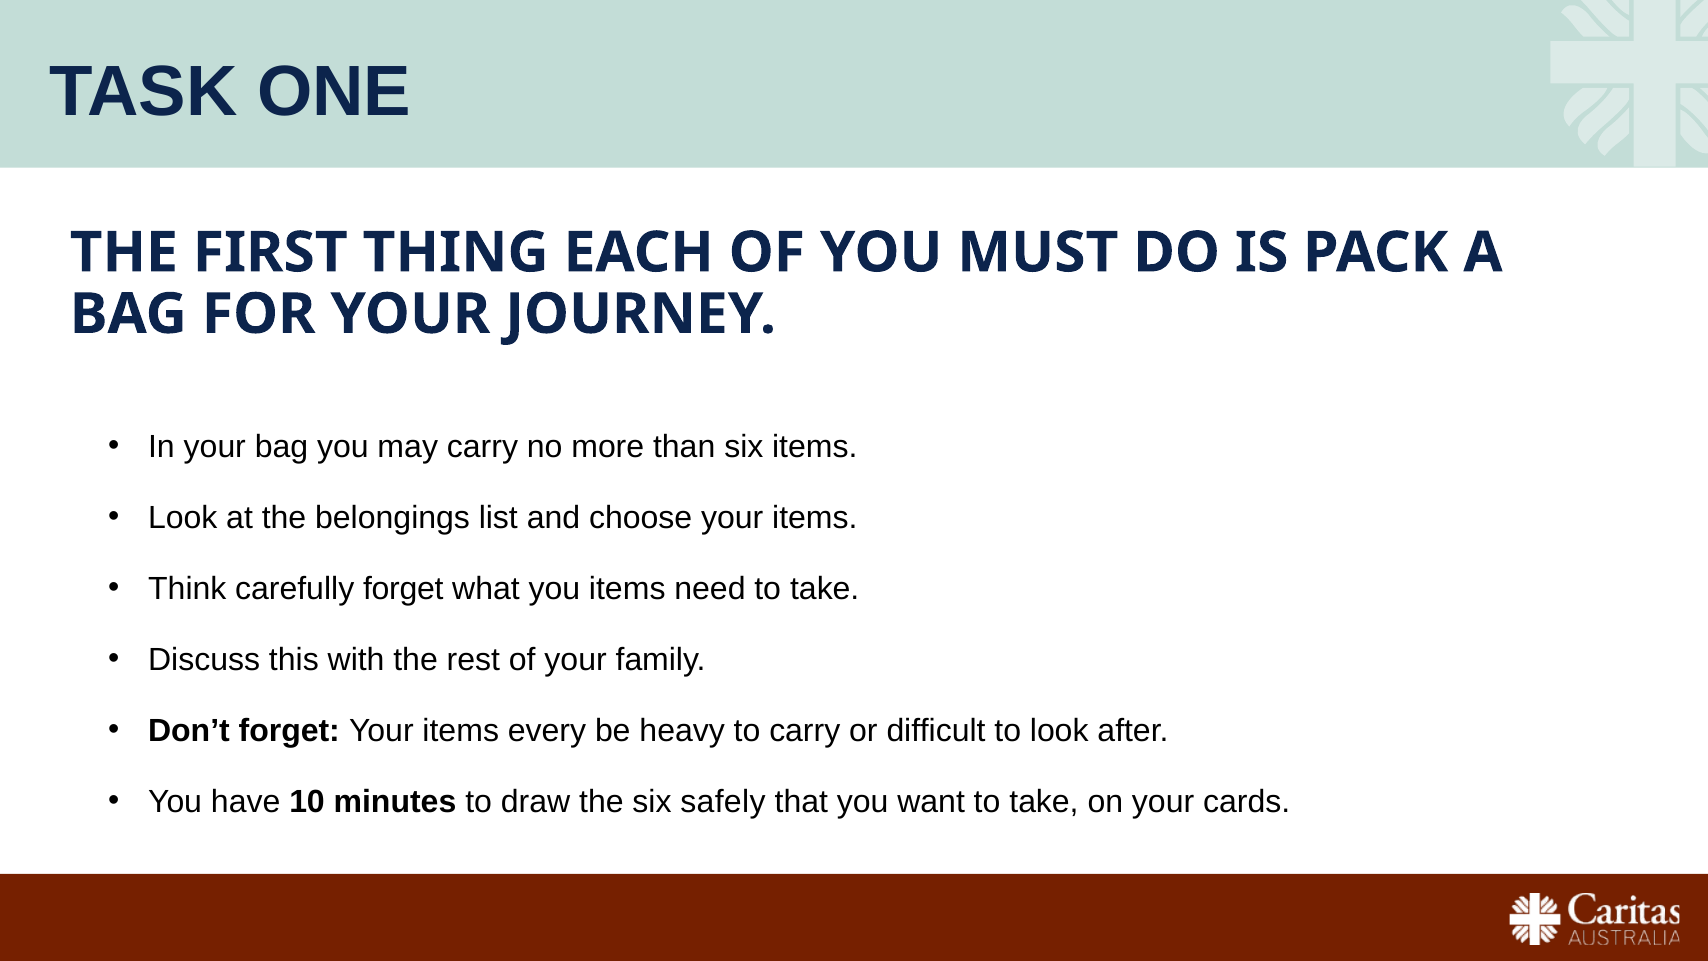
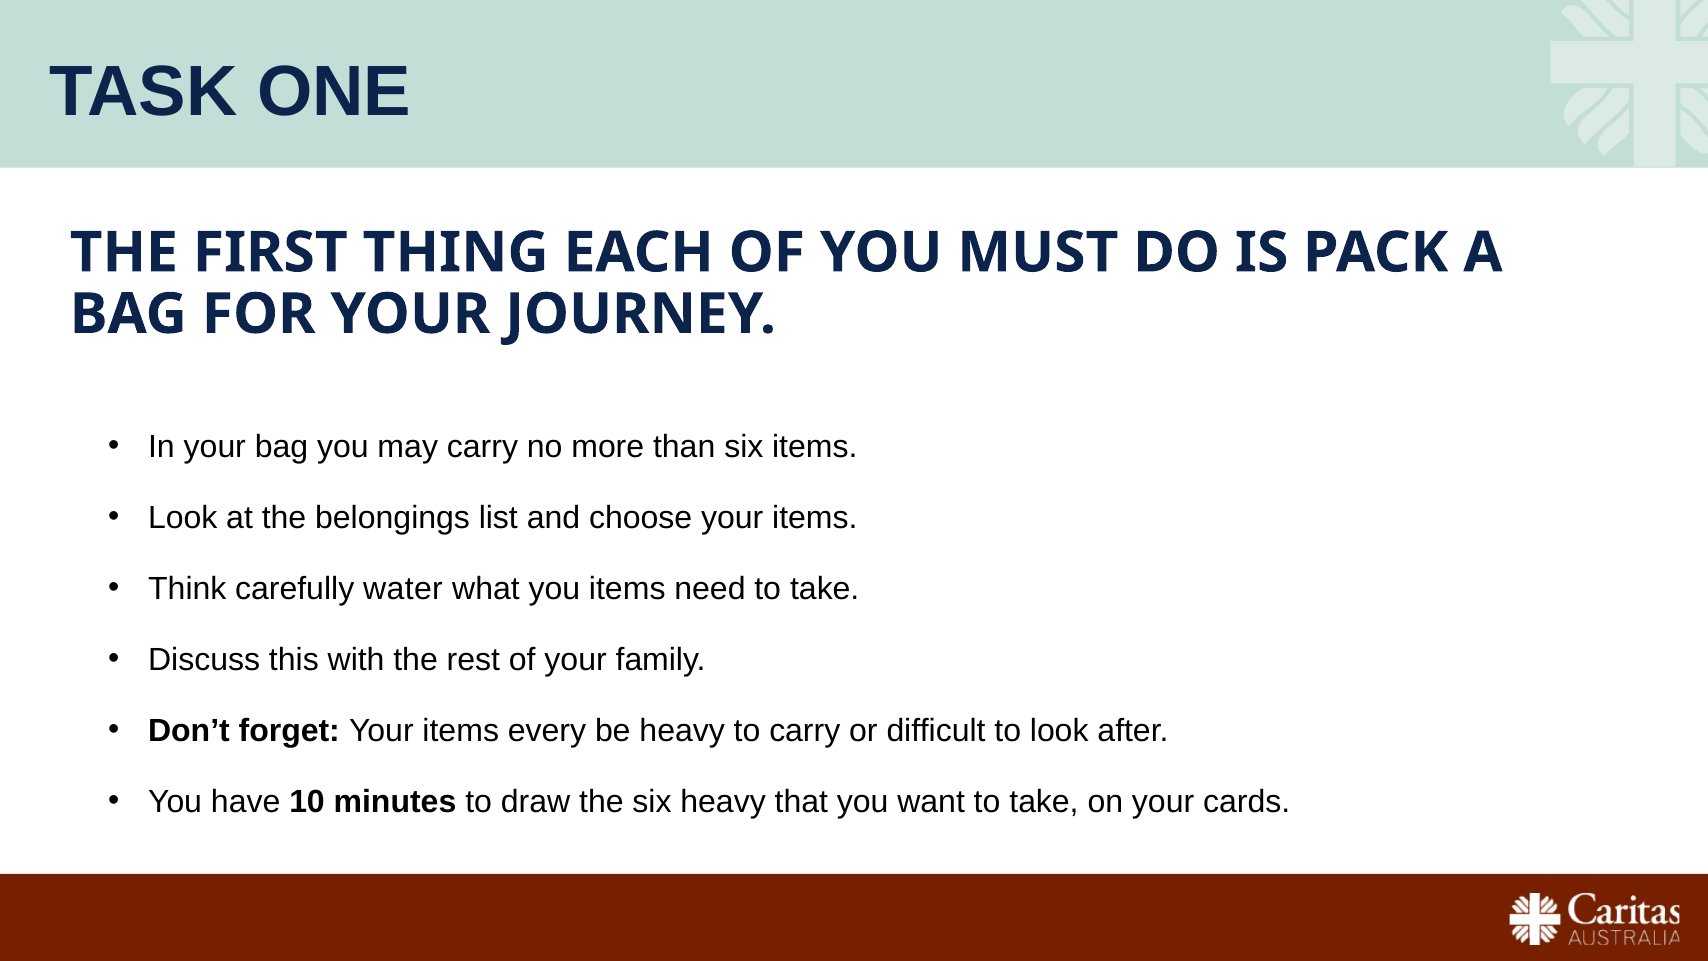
carefully forget: forget -> water (403, 589)
six safely: safely -> heavy (723, 802)
